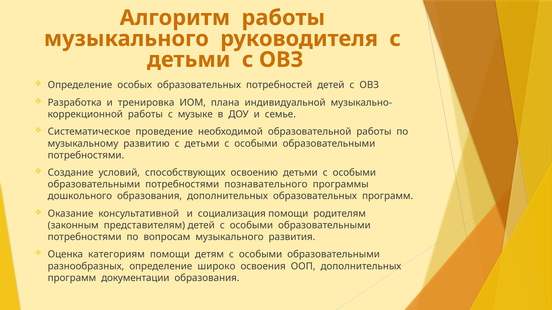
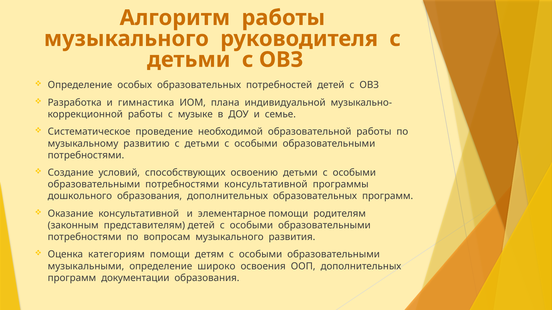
тренировка: тренировка -> гимнастика (146, 103)
потребностями познавательного: познавательного -> консультативной (266, 185)
социализация: социализация -> элементарное (232, 214)
разнообразных: разнообразных -> музыкальными (86, 267)
